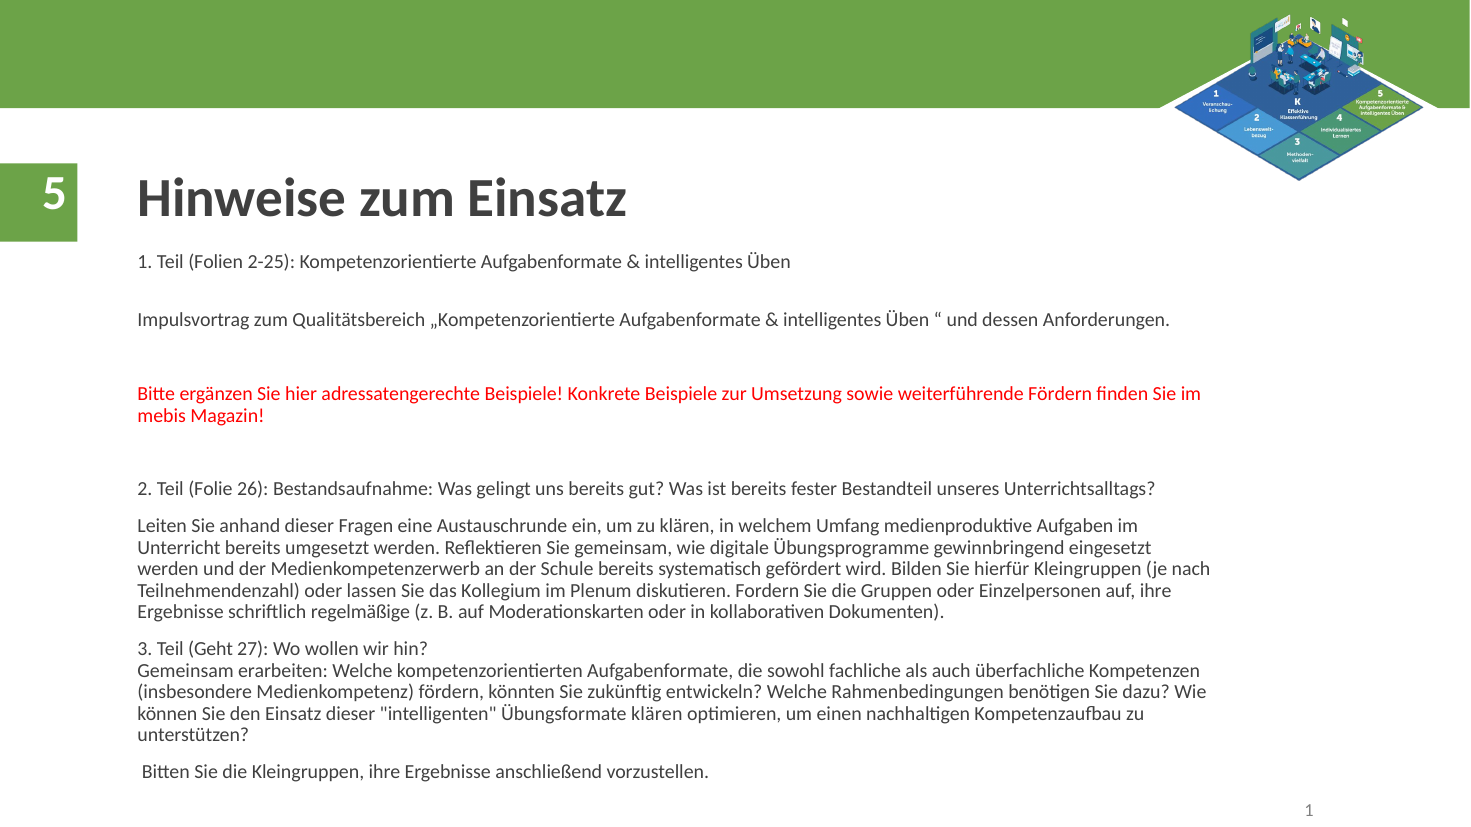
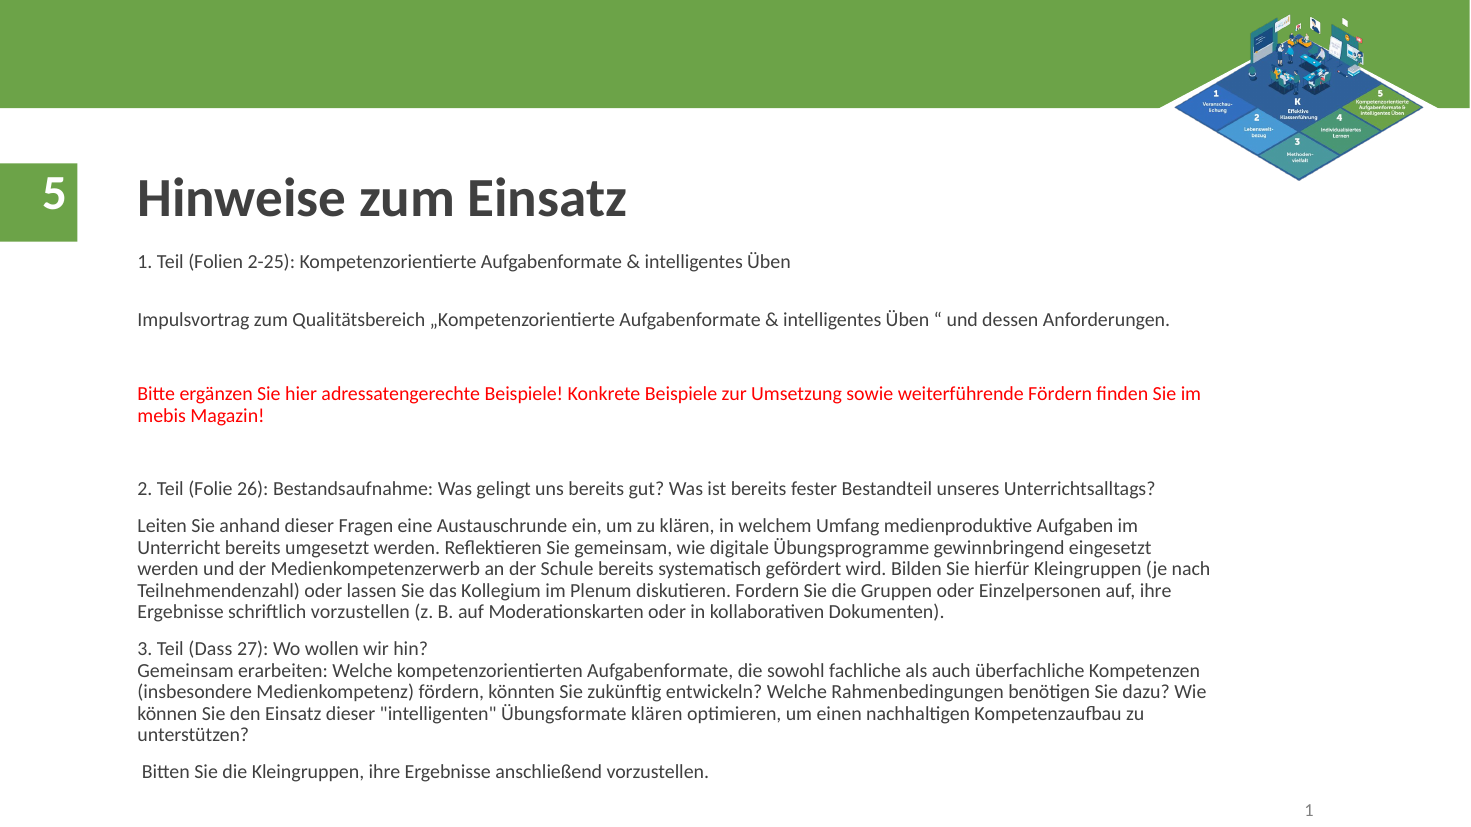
schriftlich regelmäßige: regelmäßige -> vorzustellen (360, 613)
Geht: Geht -> Dass (210, 650)
